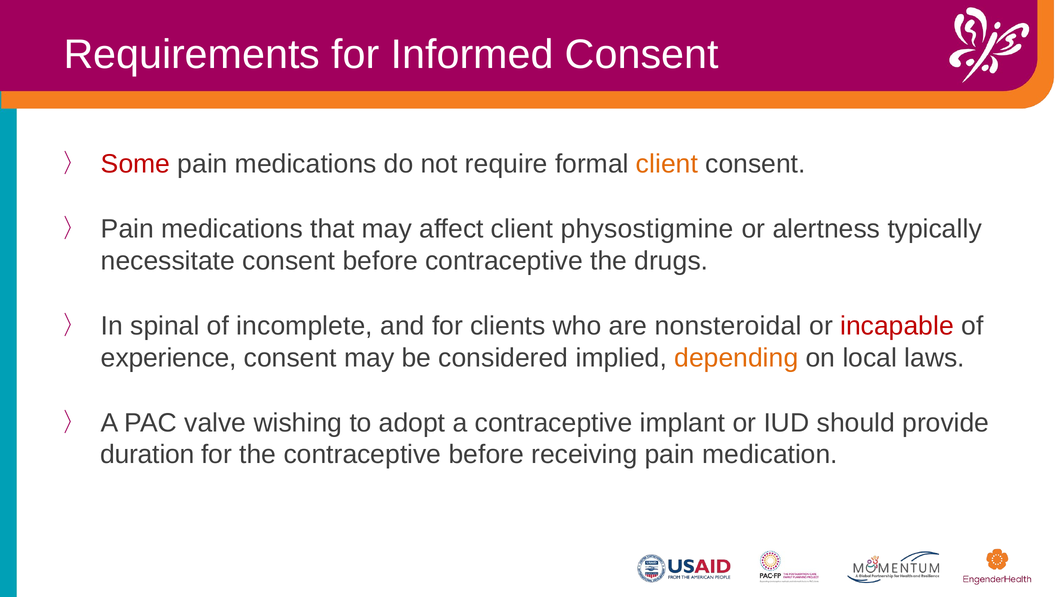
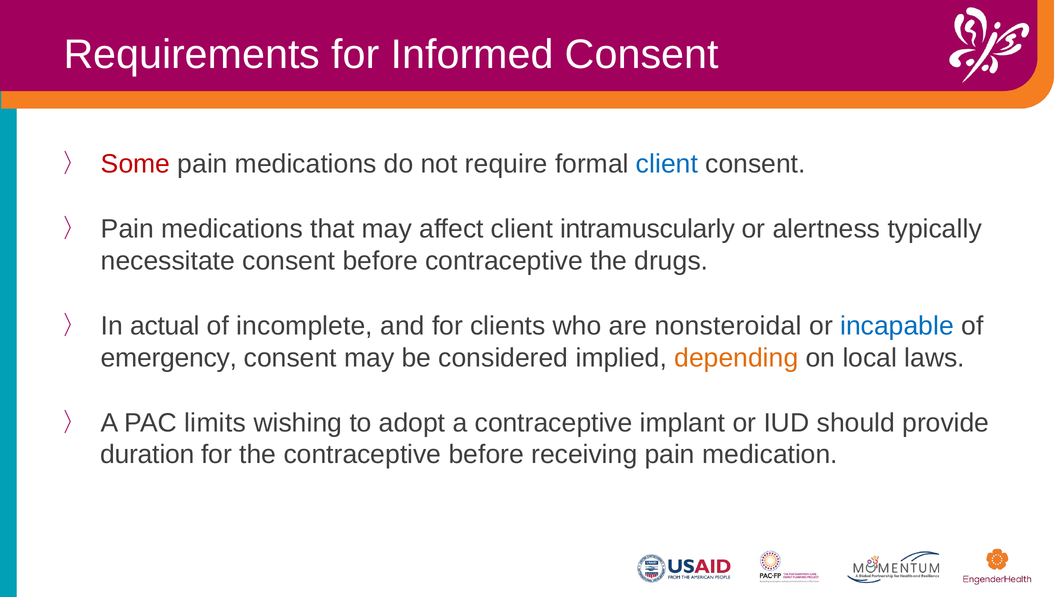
client colour: orange -> blue (667, 164)
physostigmine: physostigmine -> intramuscularly (647, 229)
spinal: spinal -> actual (165, 326)
incapable colour: red -> blue (897, 326)
experience: experience -> emergency (169, 358)
valve: valve -> limits (215, 423)
